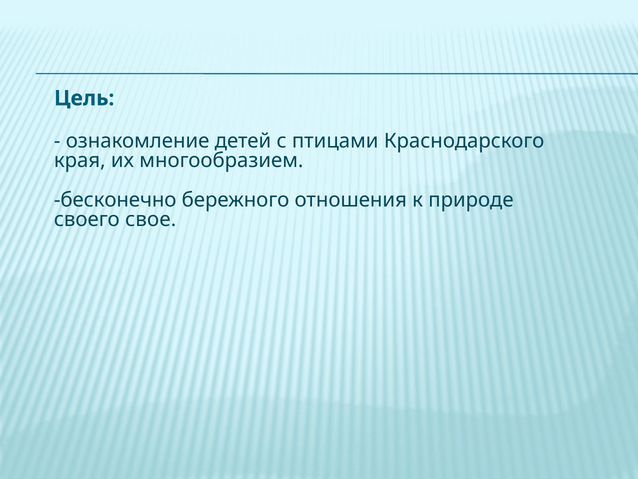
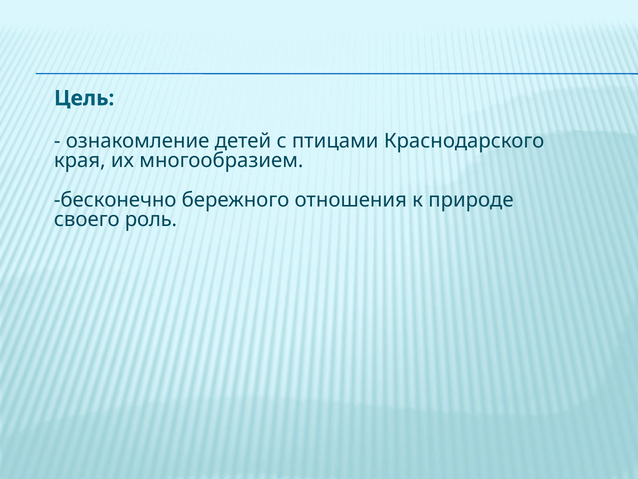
свое: свое -> роль (151, 219)
